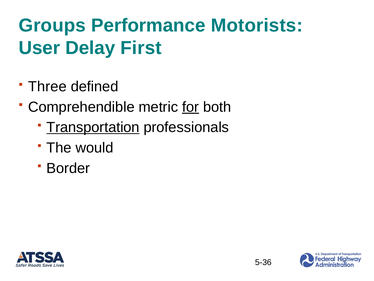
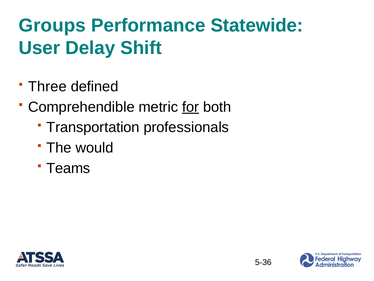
Motorists: Motorists -> Statewide (257, 25)
First: First -> Shift (141, 48)
Transportation underline: present -> none (93, 127)
Border: Border -> Teams (68, 168)
